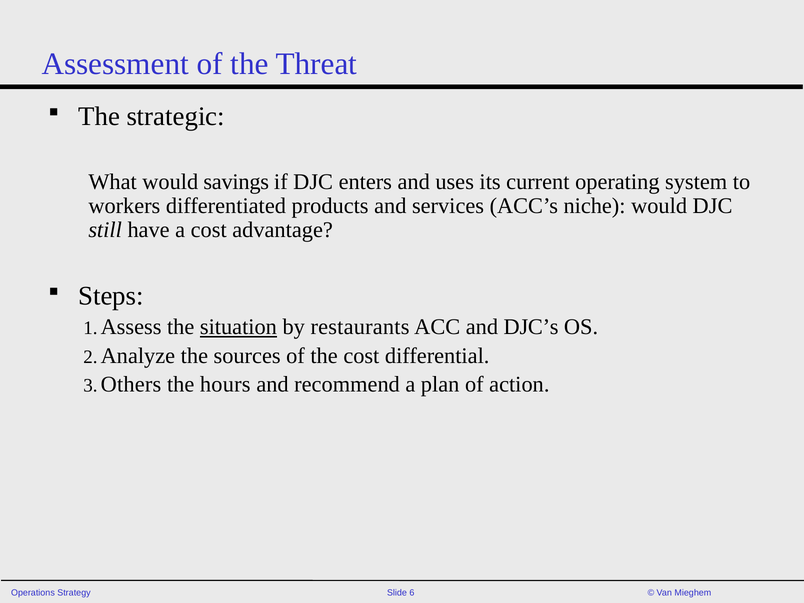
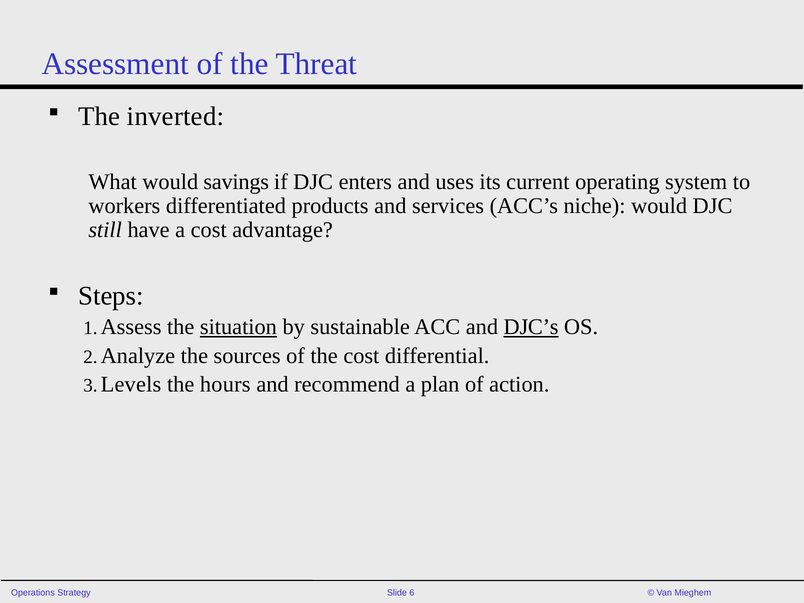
strategic: strategic -> inverted (176, 116)
restaurants: restaurants -> sustainable (360, 327)
DJC’s underline: none -> present (531, 327)
Others: Others -> Levels (131, 384)
